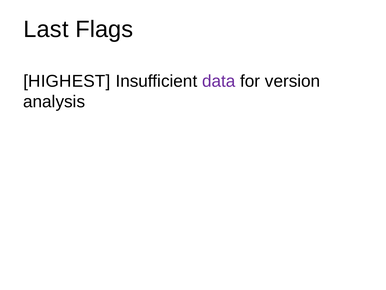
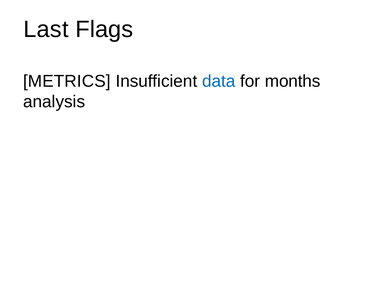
HIGHEST: HIGHEST -> METRICS (67, 81)
data colour: purple -> blue (219, 81)
version: version -> months (293, 81)
